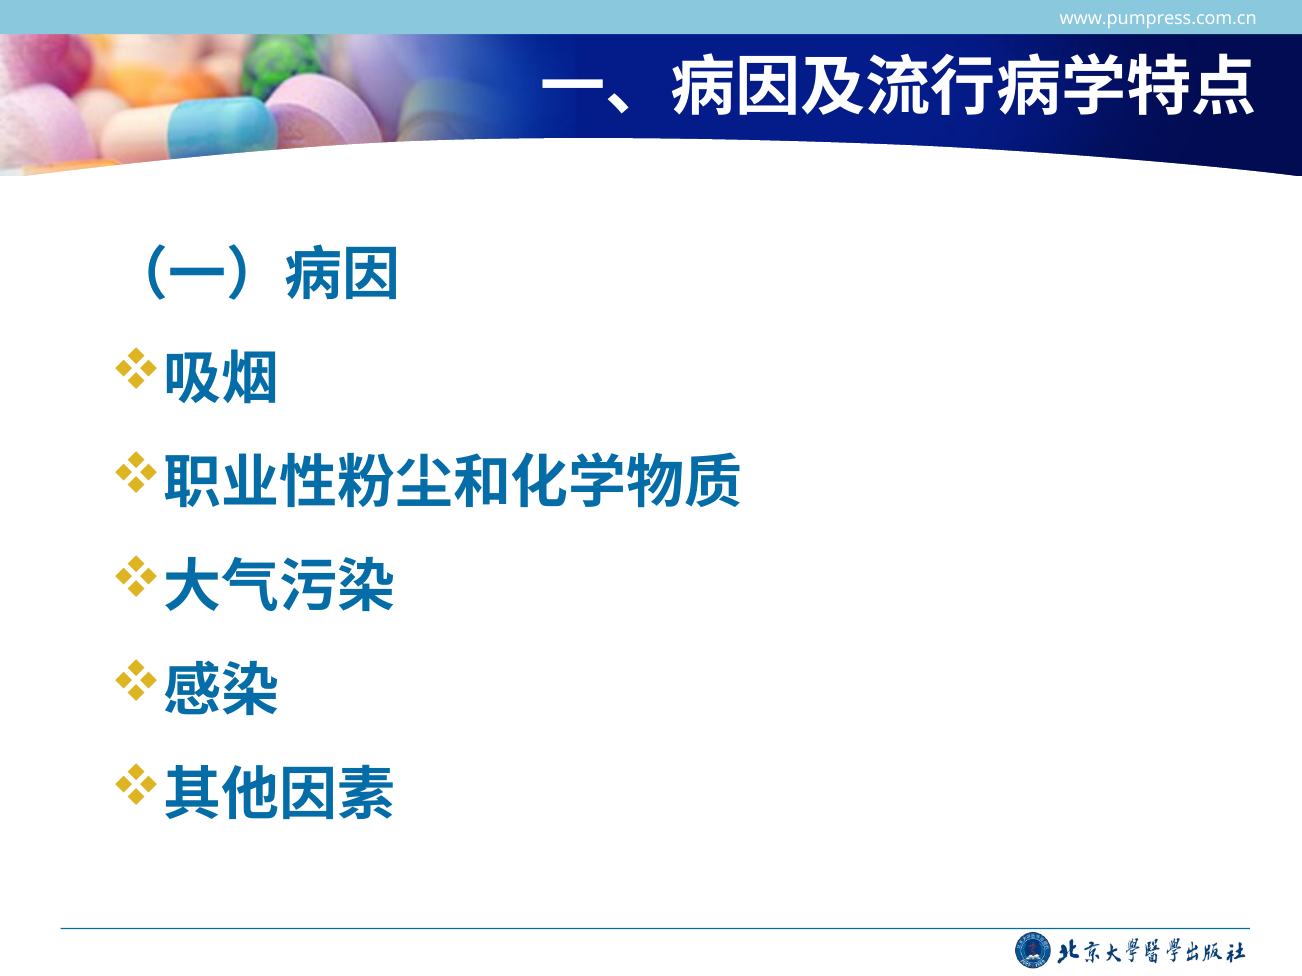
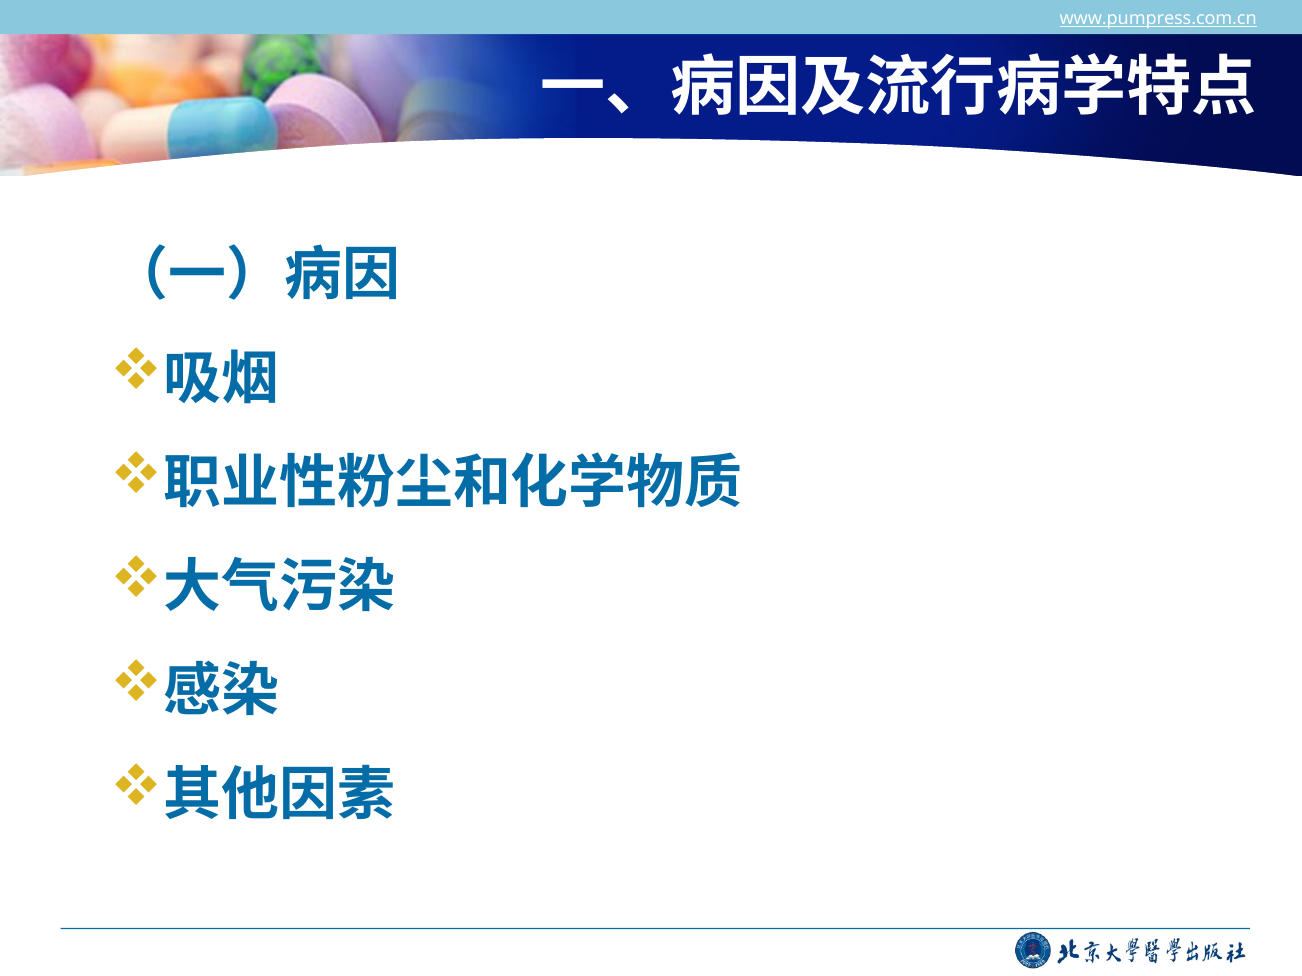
www.pumpress.com.cn underline: none -> present (1158, 19)
